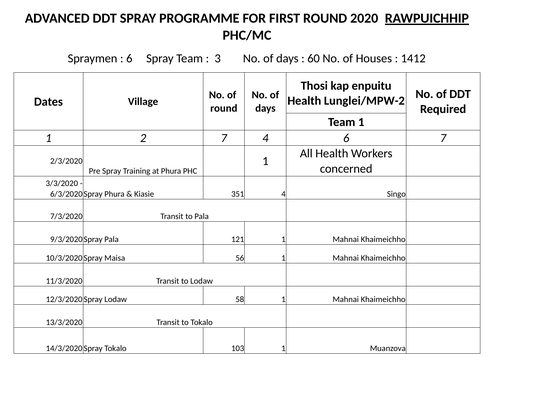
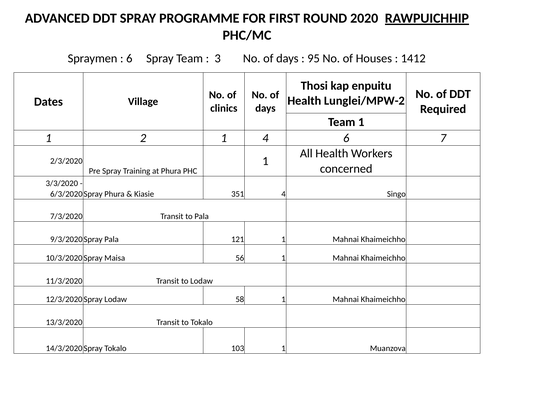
60: 60 -> 95 (314, 58)
round: round -> clinics (224, 108)
2 7: 7 -> 1 (224, 138)
